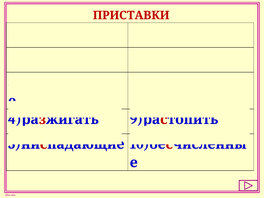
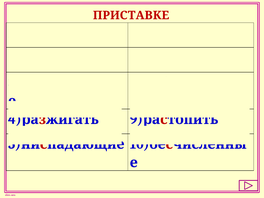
ПРИСТАВКИ: ПРИСТАВКИ -> ПРИСТАВКЕ (131, 15)
